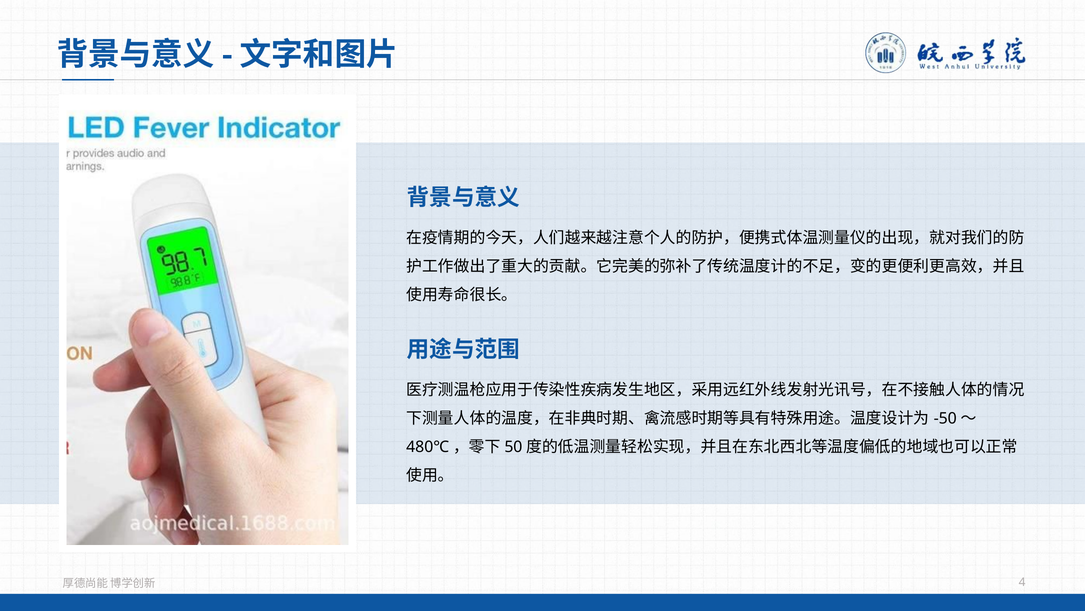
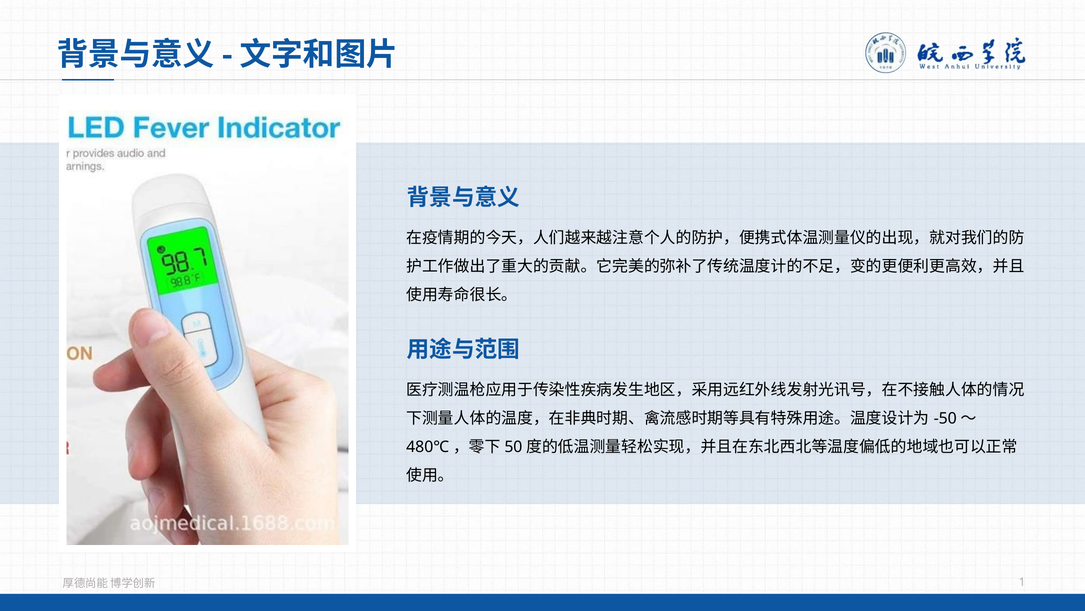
4: 4 -> 1 (1022, 582)
